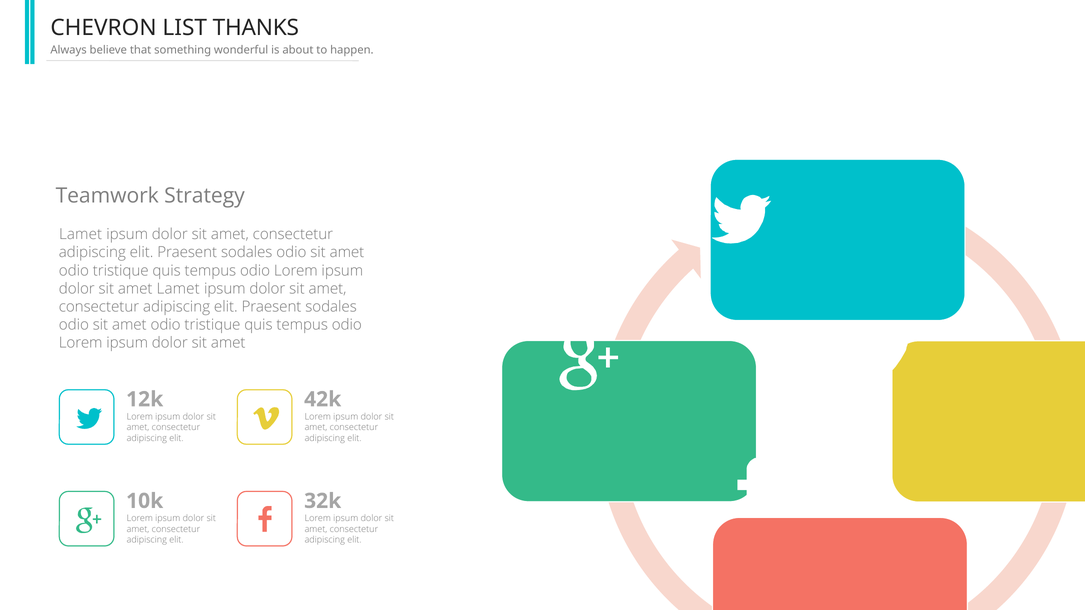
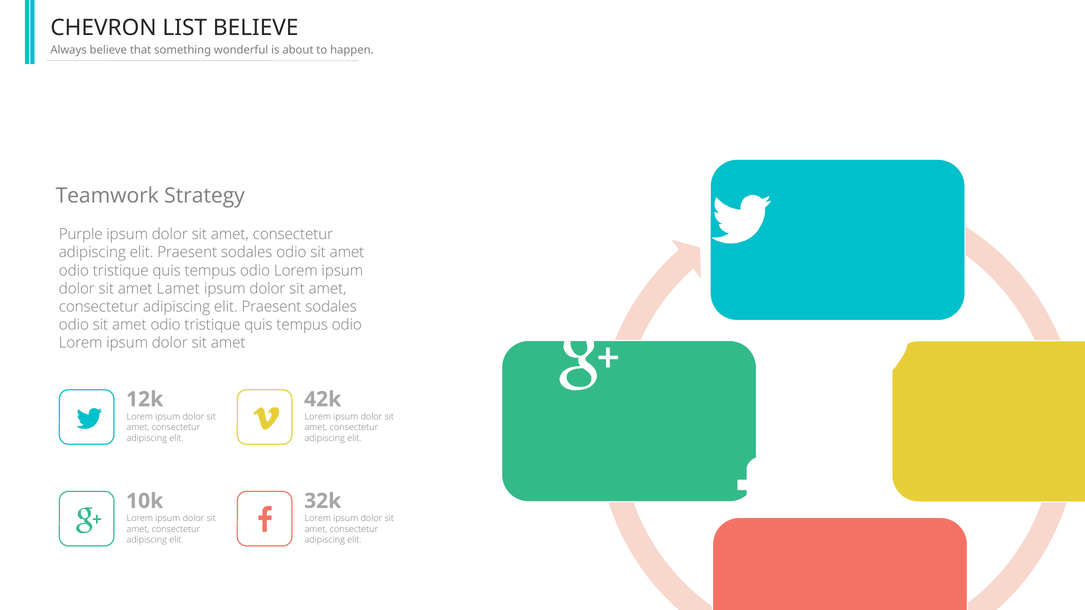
LIST THANKS: THANKS -> BELIEVE (256, 28)
Lamet: Lamet -> Purple (81, 234)
